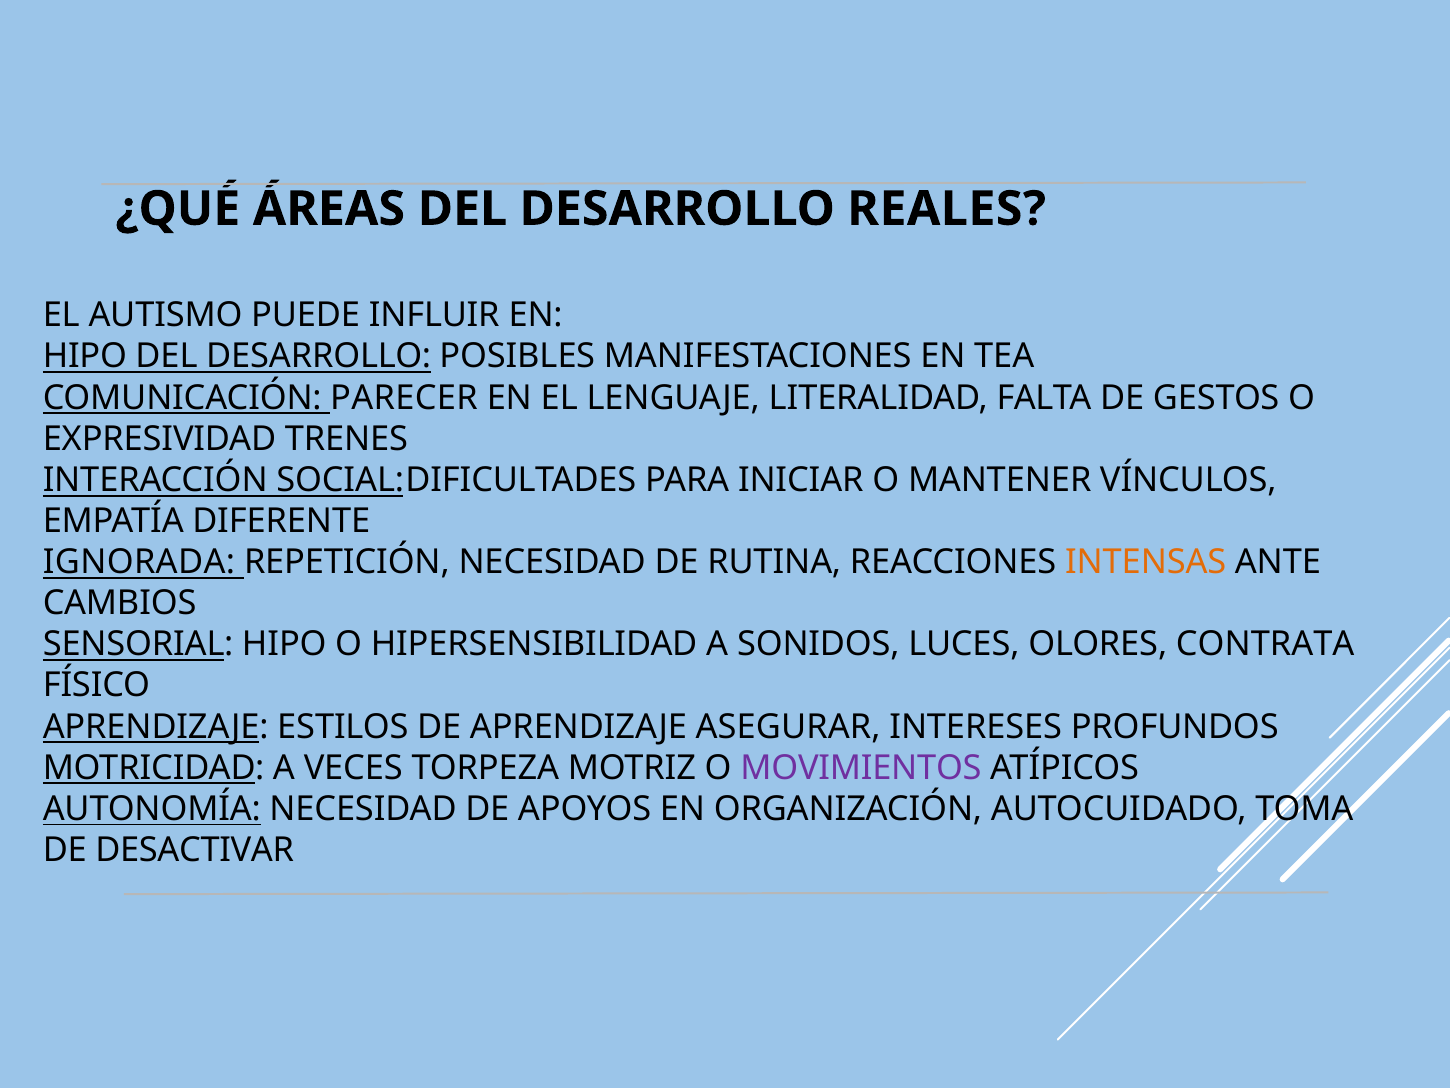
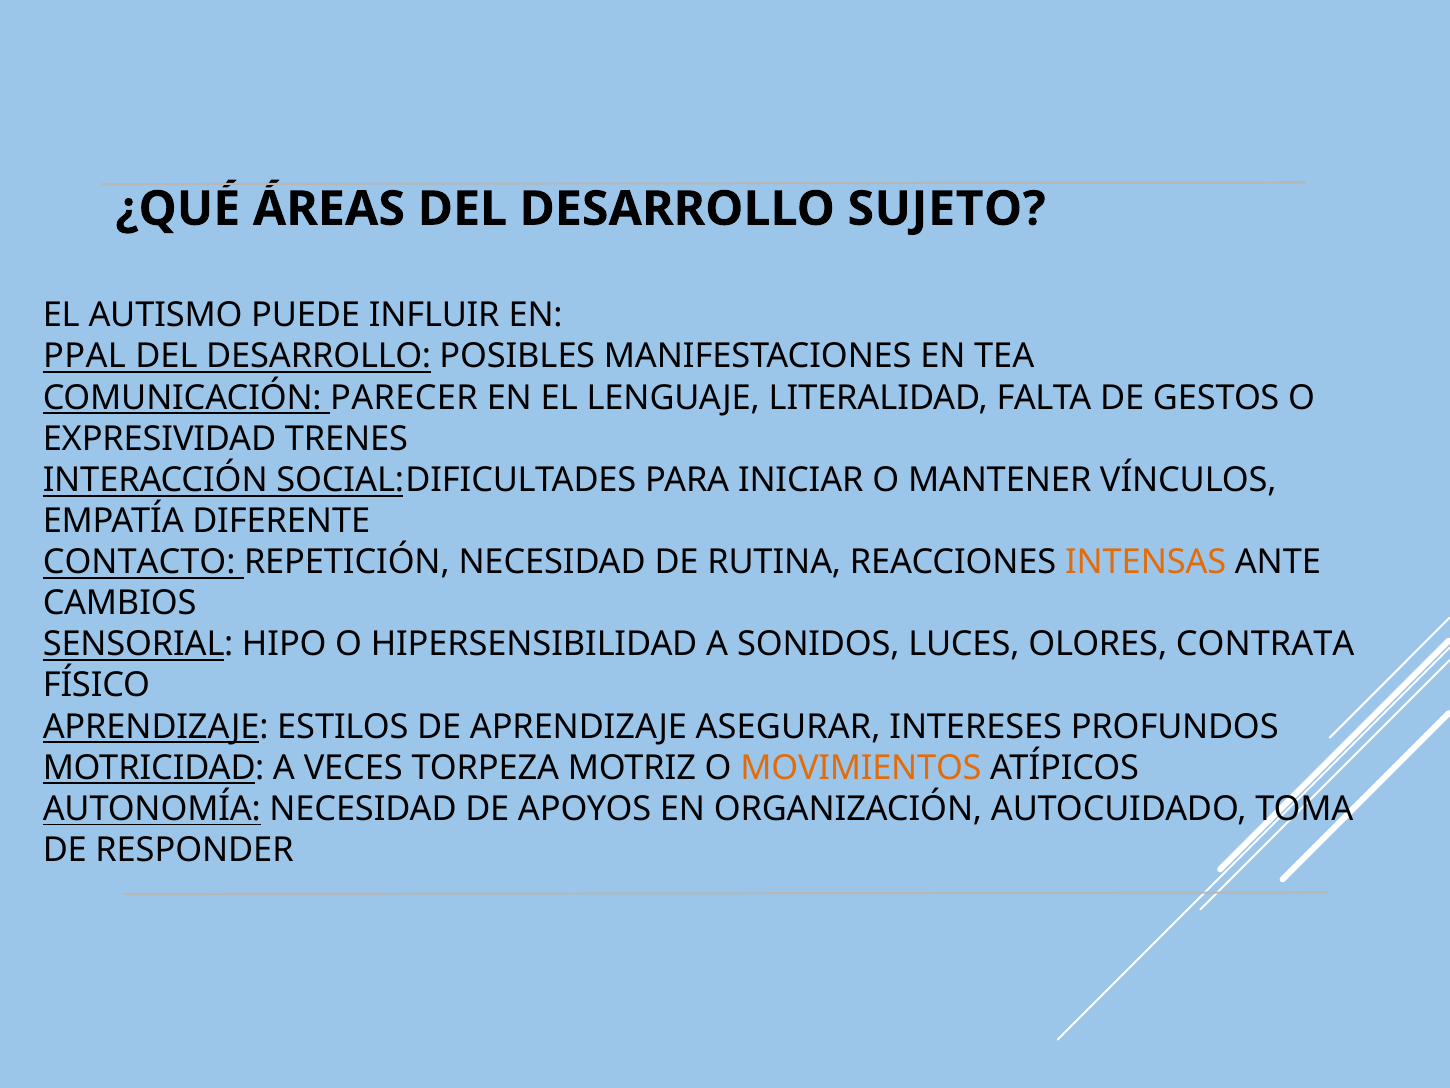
REALES: REALES -> SUJETO (947, 209)
HIPO: HIPO -> PPAL (85, 356)
IGNORADA: IGNORADA -> CONTACTO (139, 562)
MOVIMIENTOS colour: purple -> orange (861, 767)
DESACTIVAR: DESACTIVAR -> RESPONDER (195, 850)
